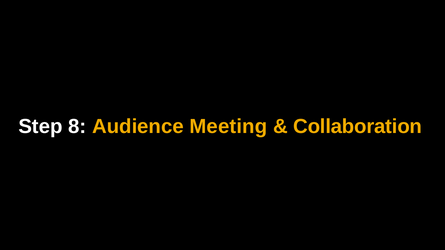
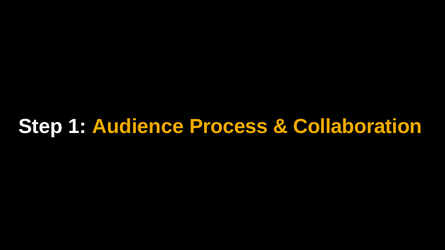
8: 8 -> 1 (77, 127)
Meeting: Meeting -> Process (229, 127)
